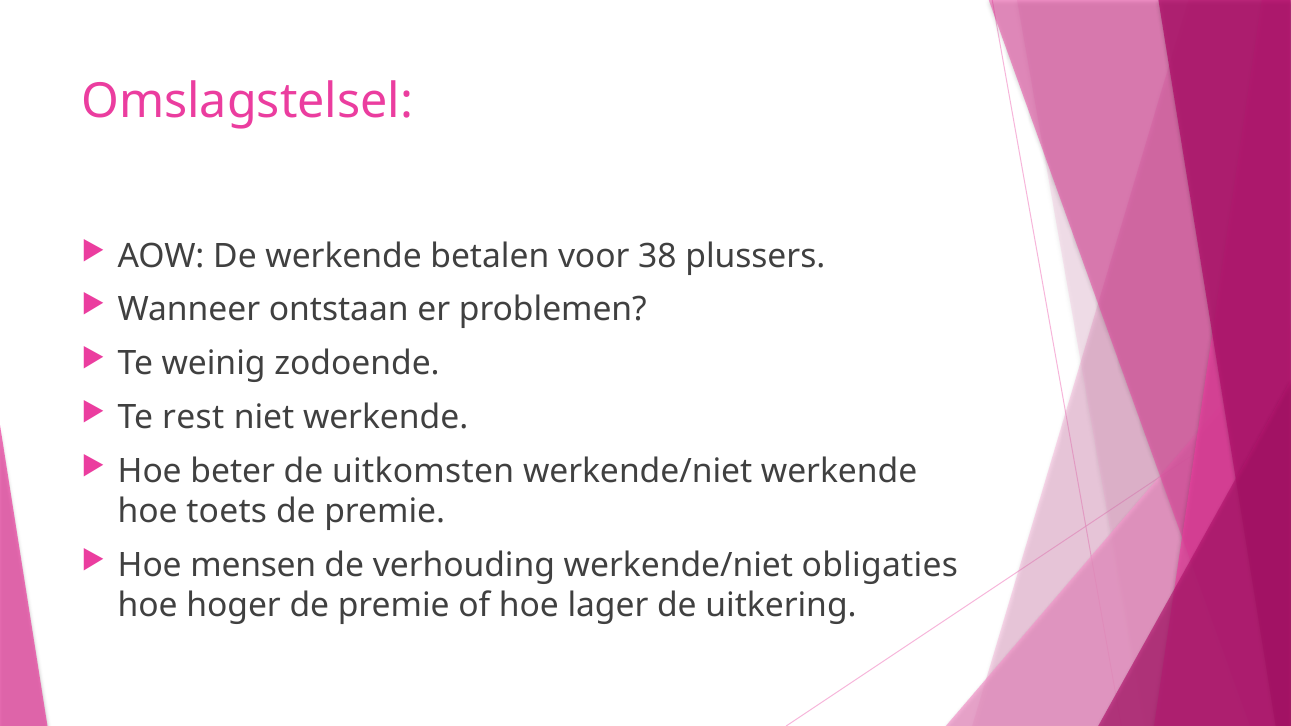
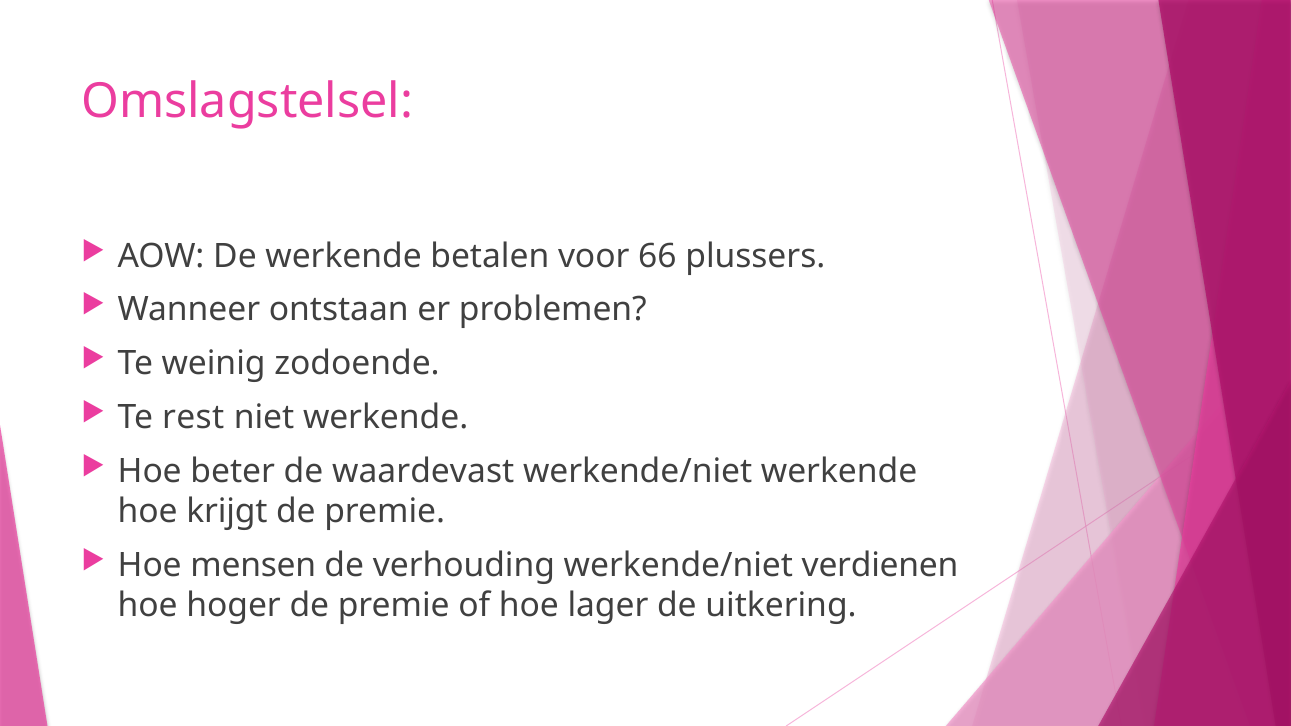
38: 38 -> 66 (657, 256)
uitkomsten: uitkomsten -> waardevast (423, 471)
toets: toets -> krijgt (227, 511)
obligaties: obligaties -> verdienen (880, 565)
